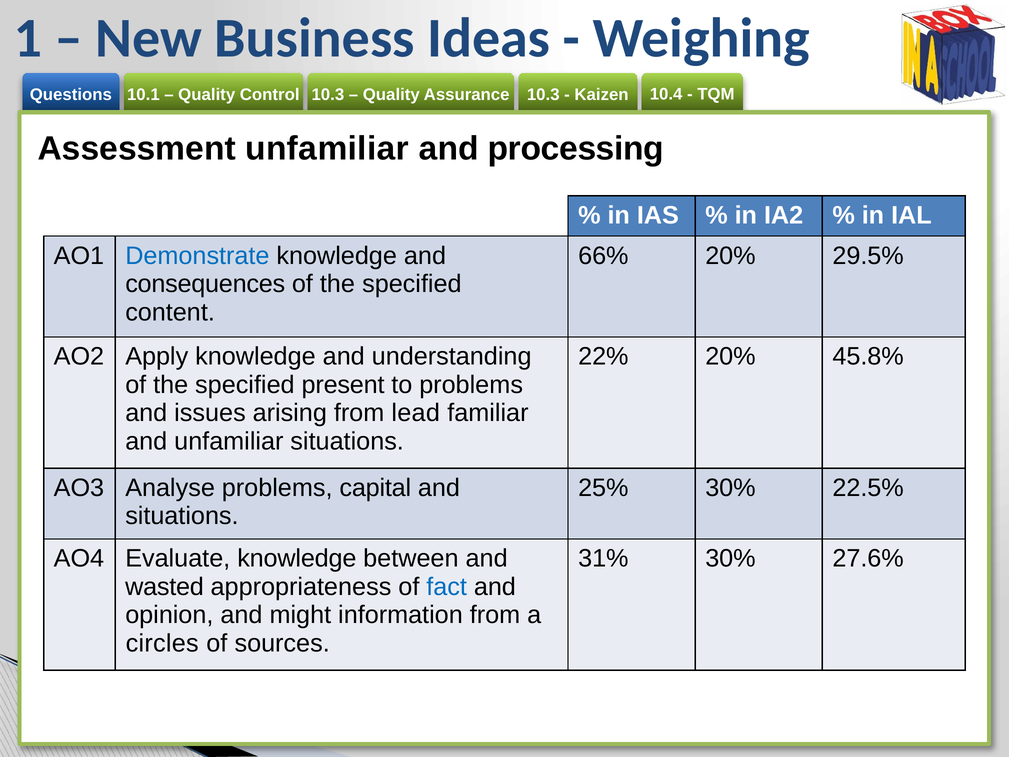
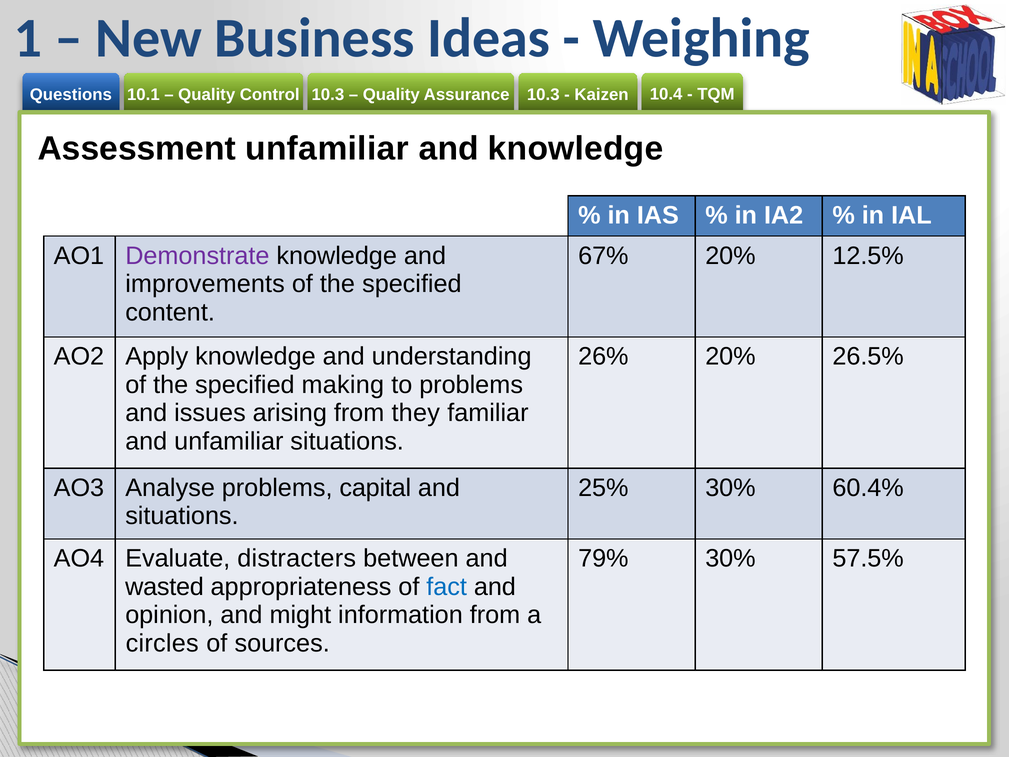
and processing: processing -> knowledge (576, 148)
Demonstrate colour: blue -> purple (197, 256)
66%: 66% -> 67% (603, 256)
29.5%: 29.5% -> 12.5% (868, 256)
consequences: consequences -> improvements (205, 284)
22%: 22% -> 26% (603, 357)
45.8%: 45.8% -> 26.5% (868, 357)
present: present -> making (343, 385)
lead: lead -> they (416, 413)
22.5%: 22.5% -> 60.4% (868, 488)
Evaluate knowledge: knowledge -> distracters (297, 558)
31%: 31% -> 79% (603, 558)
27.6%: 27.6% -> 57.5% (868, 558)
